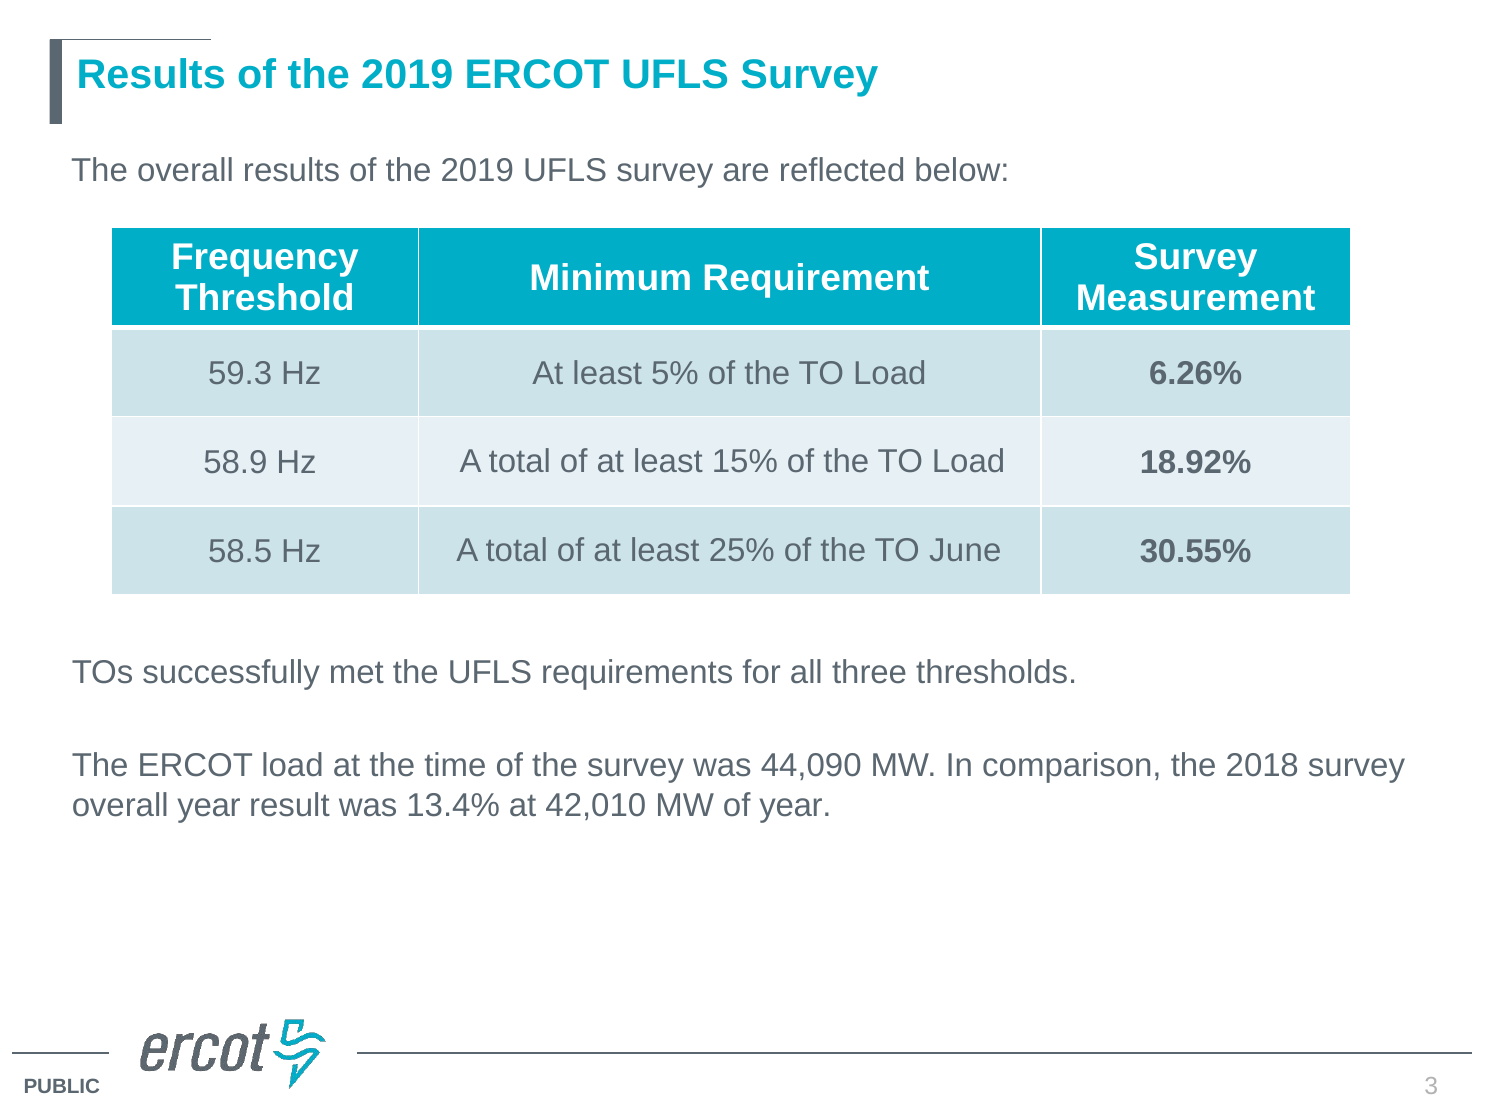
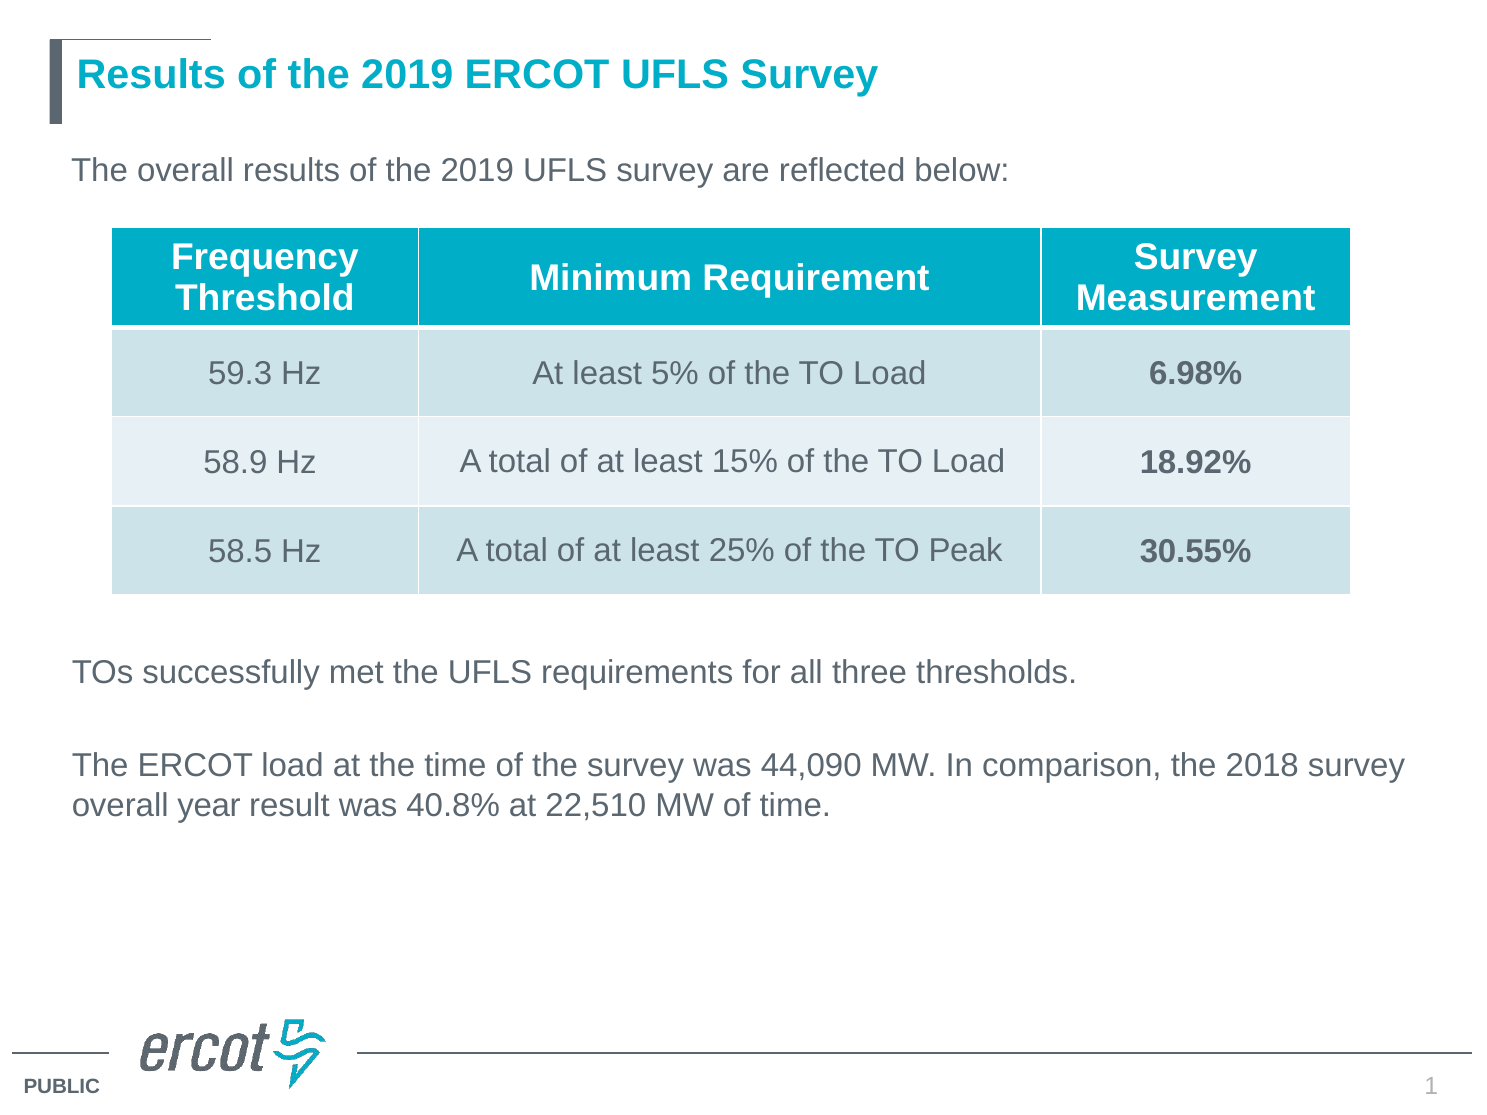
6.26%: 6.26% -> 6.98% (1196, 373)
June: June -> Peak (966, 551)
13.4%: 13.4% -> 40.8% (453, 805)
42,010: 42,010 -> 22,510 (596, 805)
of year: year -> time (795, 805)
3: 3 -> 1 (1431, 1087)
